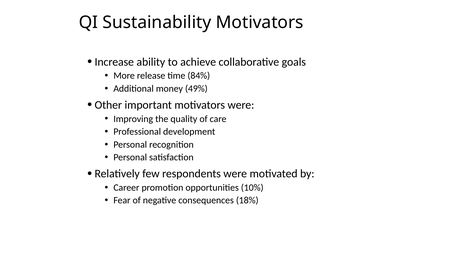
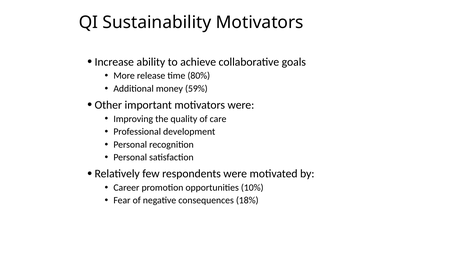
84%: 84% -> 80% (199, 76)
49%: 49% -> 59% (196, 88)
